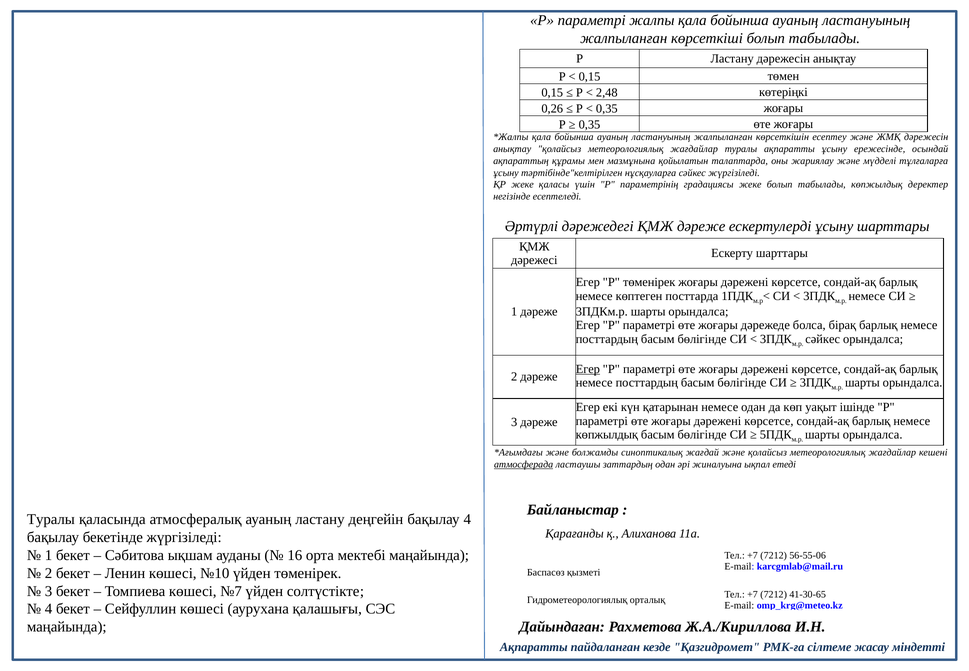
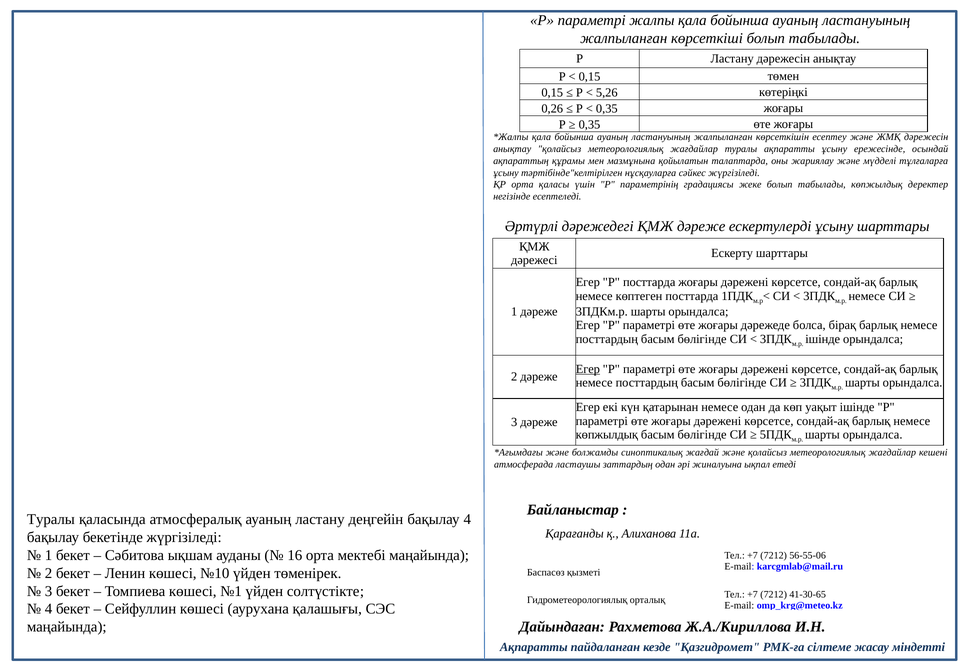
2,48: 2,48 -> 5,26 (607, 92)
ҚР жеке: жеке -> орта (522, 185)
Р төменірек: төменірек -> посттарда (649, 282)
сәйкес: сәйкес -> ішінде (823, 339)
атмосферада underline: present -> none (524, 464)
№7: №7 -> №1 (231, 591)
